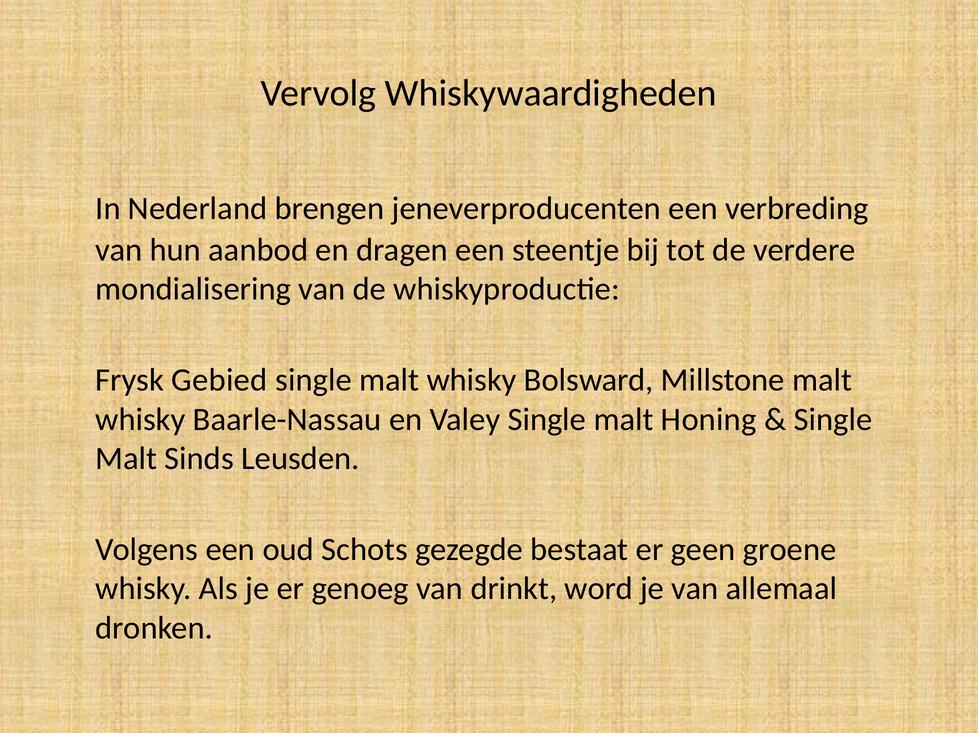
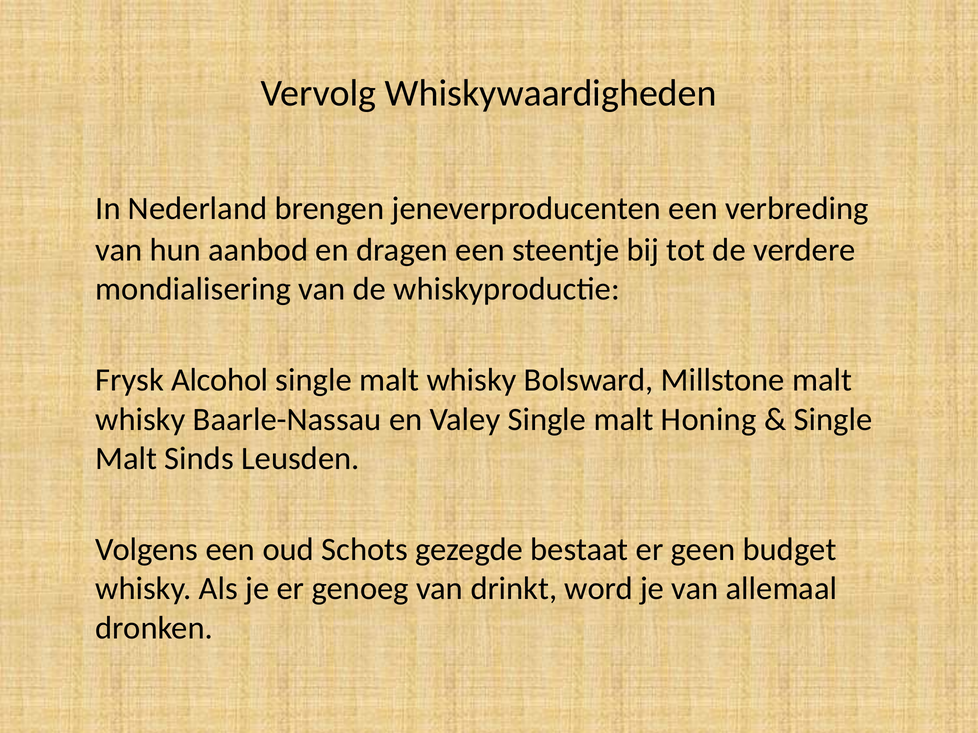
Gebied: Gebied -> Alcohol (220, 380)
groene: groene -> budget (790, 550)
